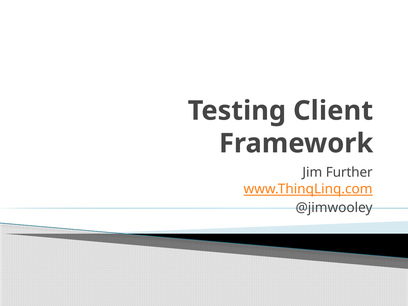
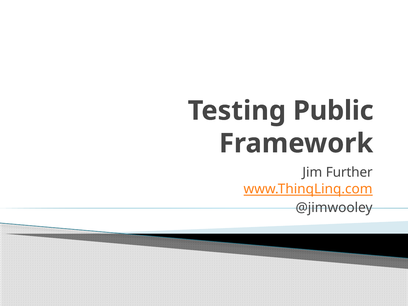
Client: Client -> Public (333, 111)
